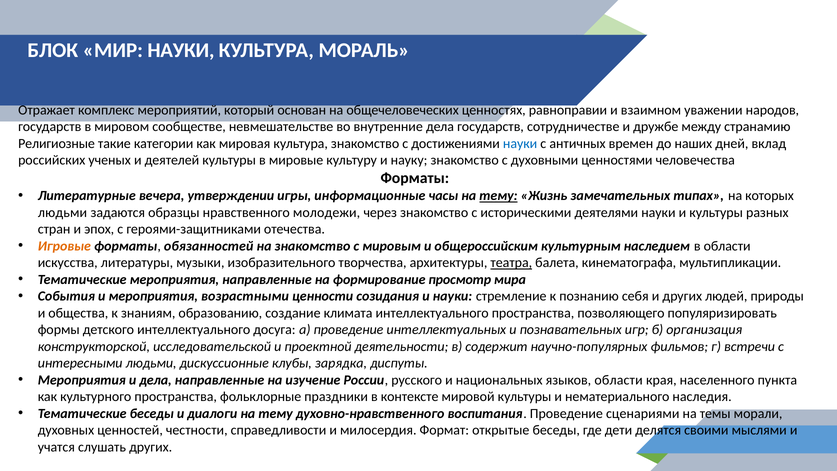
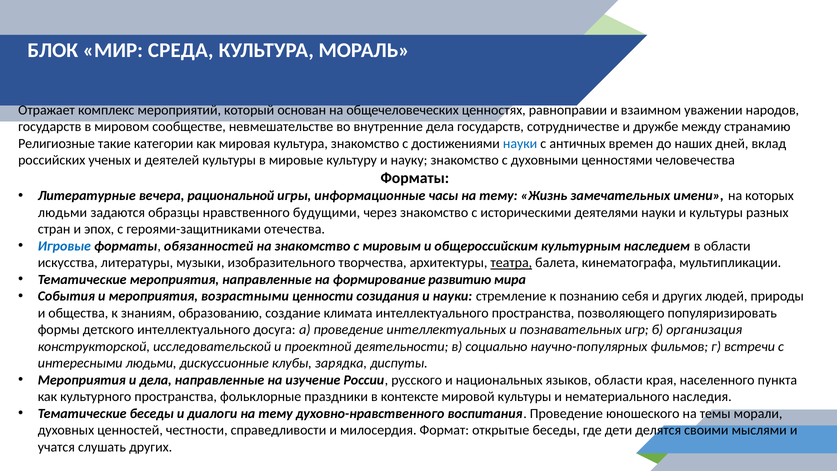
МИР НАУКИ: НАУКИ -> СРЕДА (181, 51)
утверждении: утверждении -> рациональной (231, 196)
тему underline: present -> none (498, 196)
типах: типах -> имени (699, 196)
молодежи: молодежи -> будущими (327, 213)
Игровые colour: orange -> blue (64, 246)
просмотр: просмотр -> развитию (460, 279)
содержит: содержит -> социально (496, 346)
сценариями: сценариями -> юношеского (643, 413)
